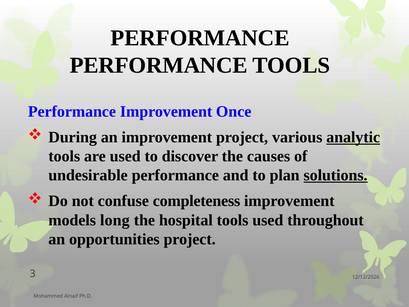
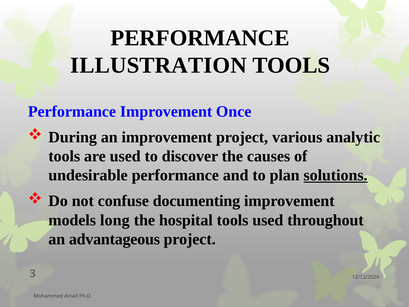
PERFORMANCE: PERFORMANCE -> ILLUSTRATION (159, 65)
analytic underline: present -> none (353, 137)
completeness: completeness -> documenting (197, 201)
opportunities: opportunities -> advantageous (114, 239)
